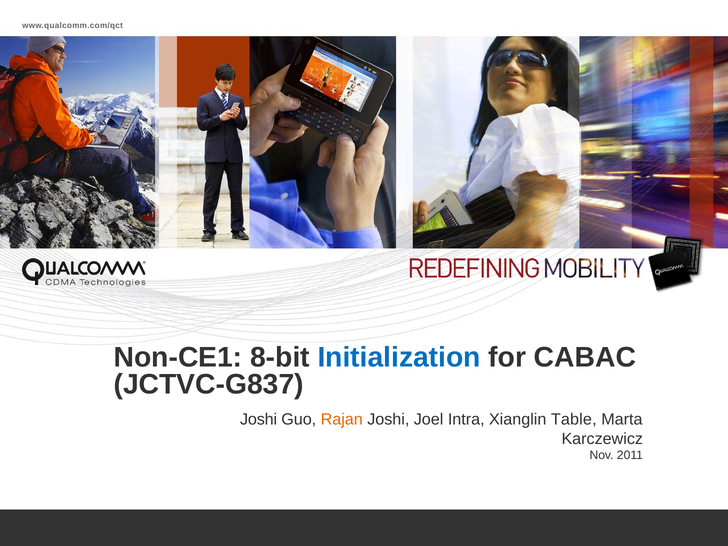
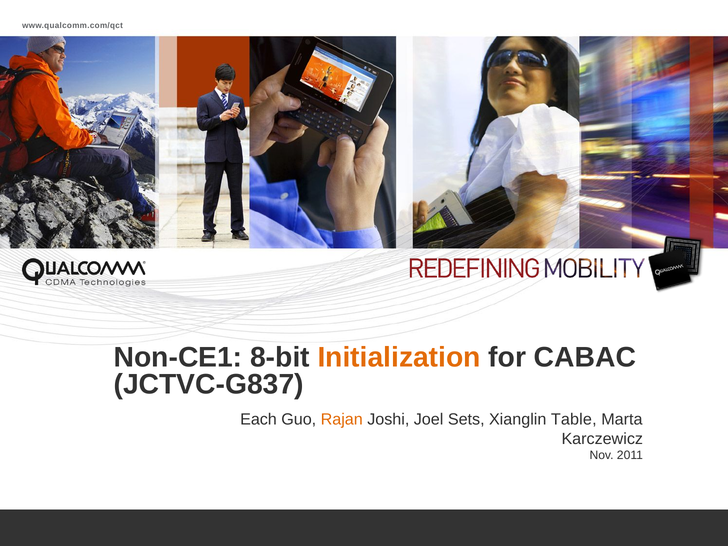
Initialization colour: blue -> orange (399, 357)
Joshi: Joshi -> Each (259, 419)
Intra: Intra -> Sets (466, 419)
